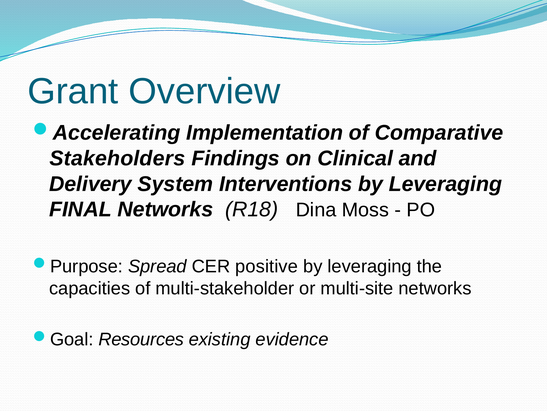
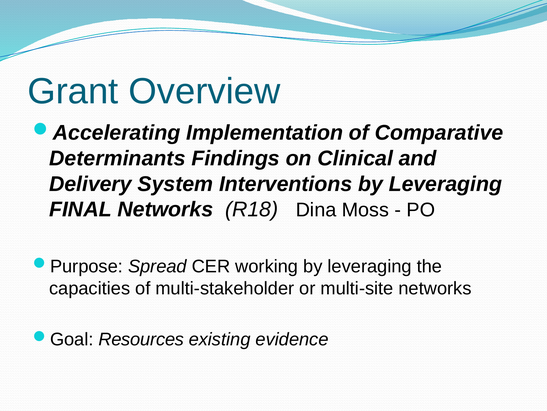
Stakeholders: Stakeholders -> Determinants (117, 158)
positive: positive -> working (267, 266)
